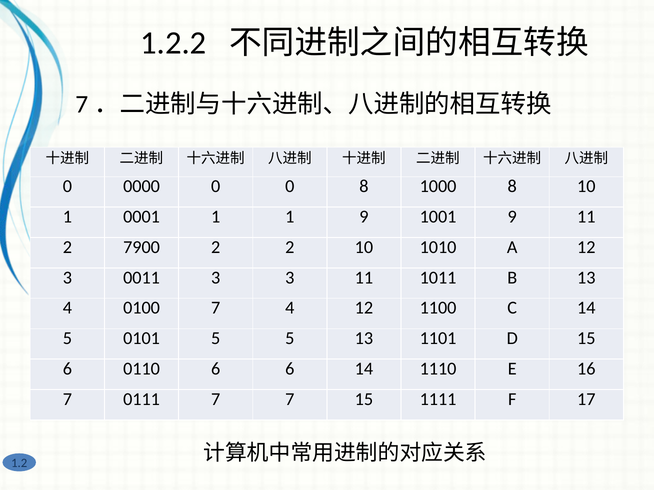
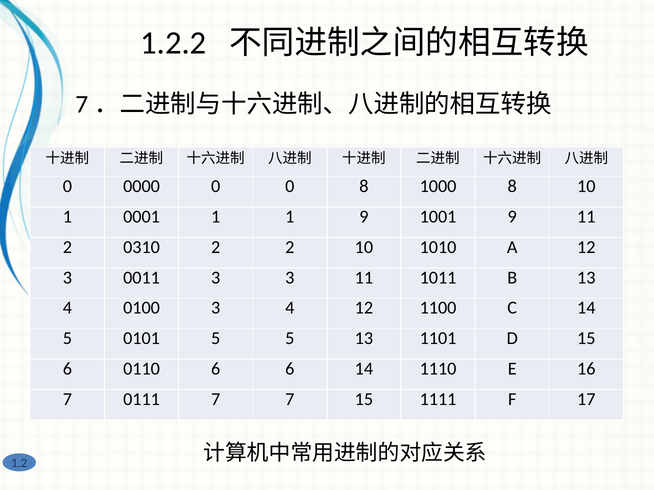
7900: 7900 -> 0310 (142, 247)
0100 7: 7 -> 3 (216, 308)
